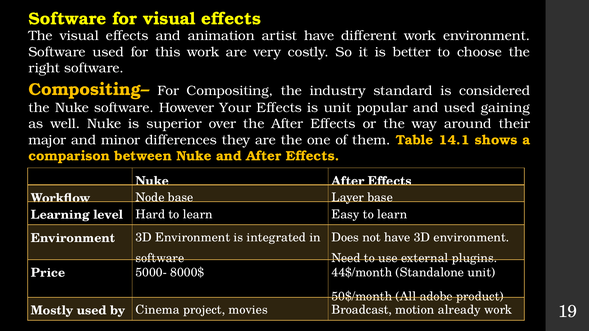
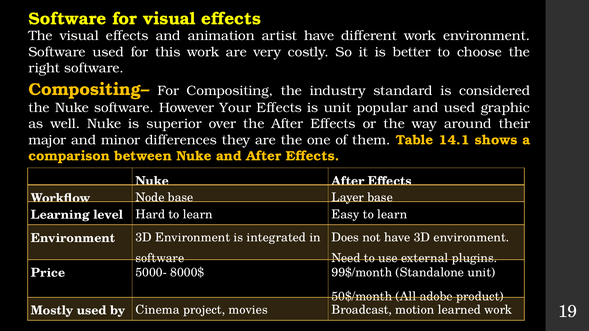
gaining: gaining -> graphic (505, 108)
44$/month: 44$/month -> 99$/month (362, 273)
already: already -> learned (459, 310)
